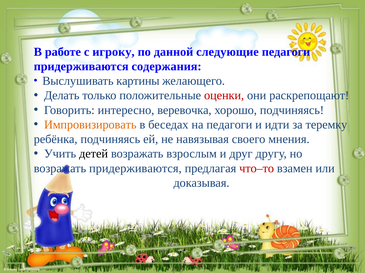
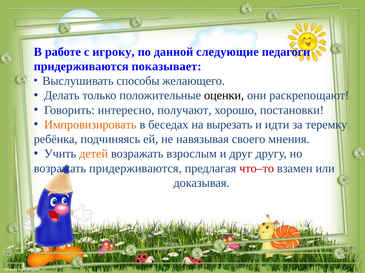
содержания: содержания -> показывает (167, 67)
картины: картины -> способы (138, 81)
оценки colour: red -> black (224, 96)
веревочка: веревочка -> получают (184, 110)
хорошо подчиняясь: подчиняясь -> постановки (292, 110)
на педагоги: педагоги -> вырезать (229, 125)
детей colour: black -> orange (94, 154)
